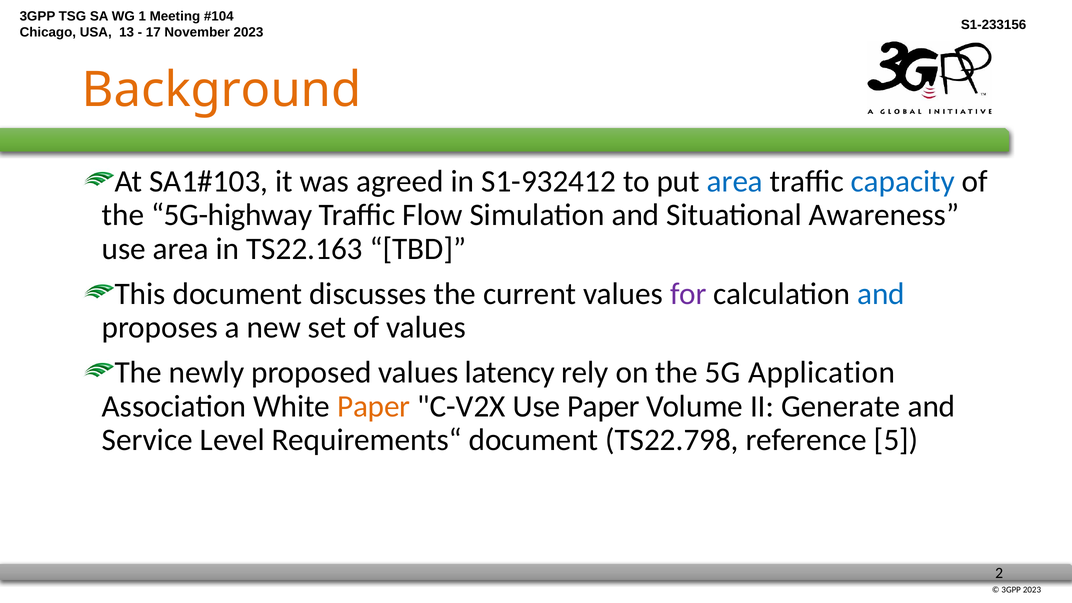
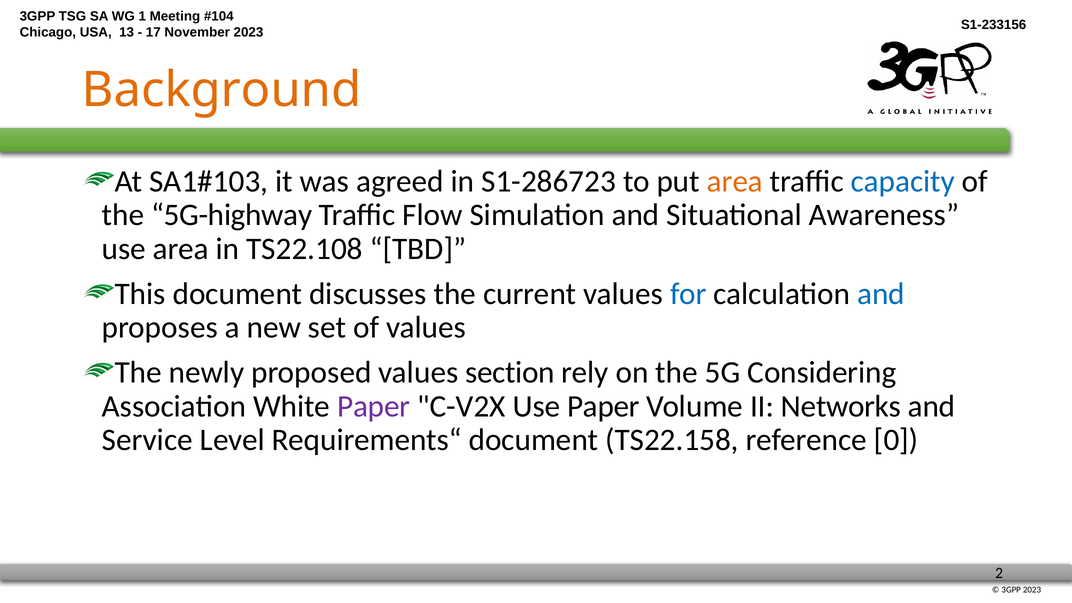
S1-932412: S1-932412 -> S1-286723 (549, 181)
area colour: blue -> orange (735, 181)
TS22.163: TS22.163 -> TS22.108 (304, 249)
for colour: purple -> blue (688, 294)
latency: latency -> section (510, 372)
Application: Application -> Considering (822, 372)
Paper colour: orange -> purple (374, 406)
Generate: Generate -> Networks (841, 406)
TS22.798: TS22.798 -> TS22.158 (672, 440)
5: 5 -> 0 (896, 440)
